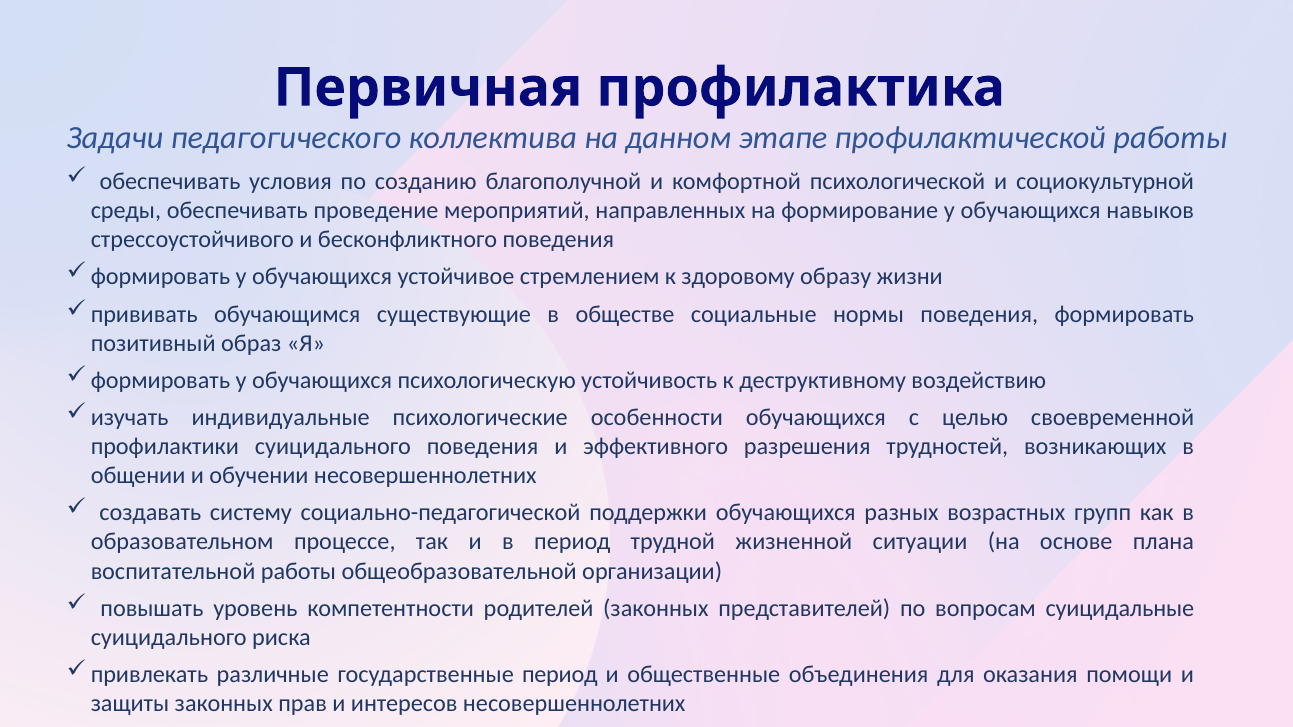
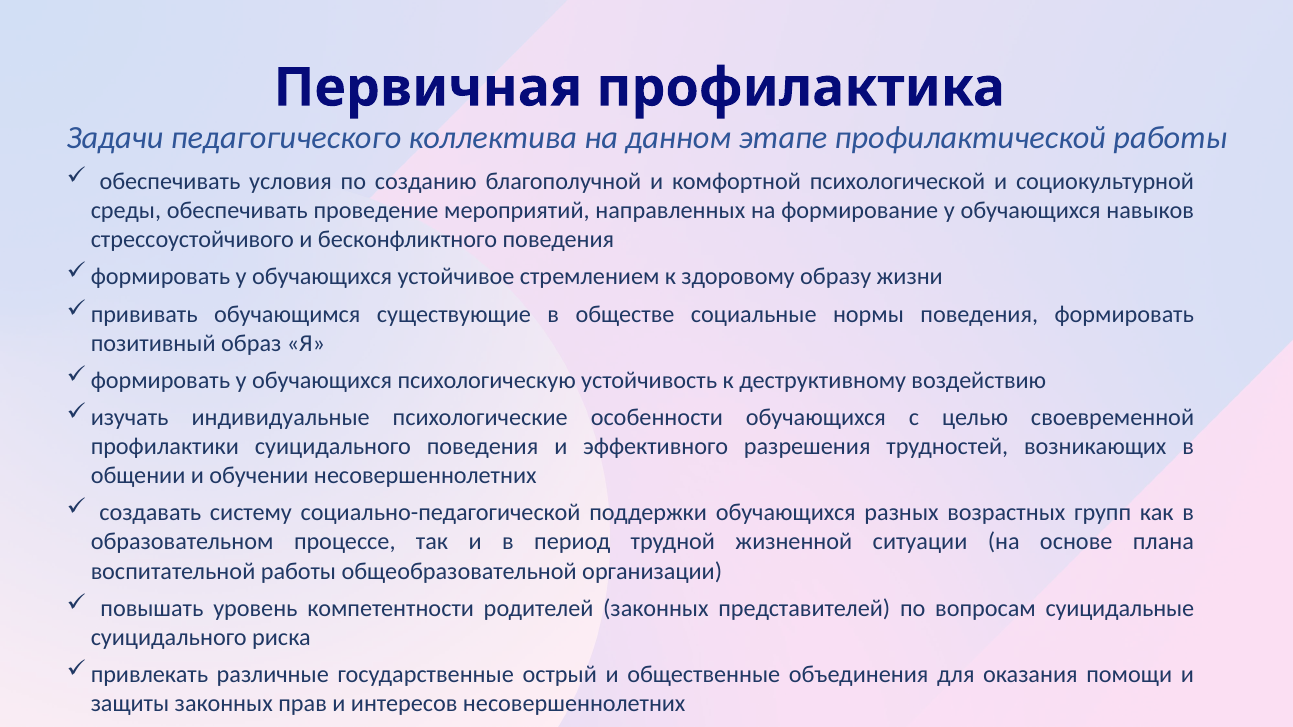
государственные период: период -> острый (560, 675)
